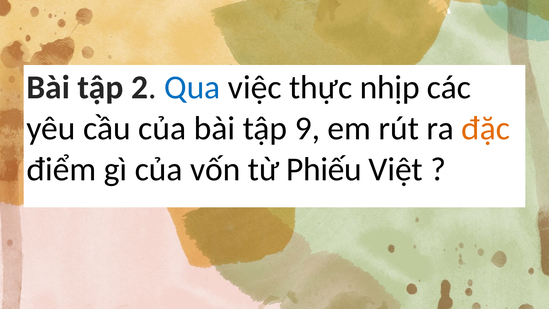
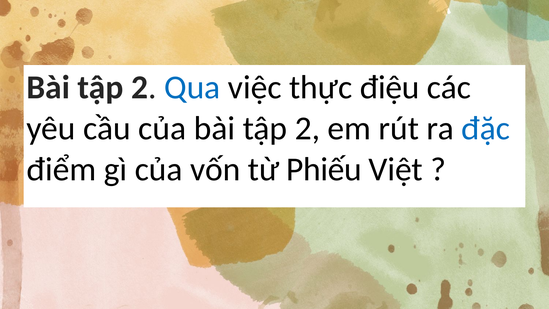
nhịp: nhịp -> điệu (390, 87)
của bài tập 9: 9 -> 2 (307, 128)
đặc colour: orange -> blue (486, 128)
